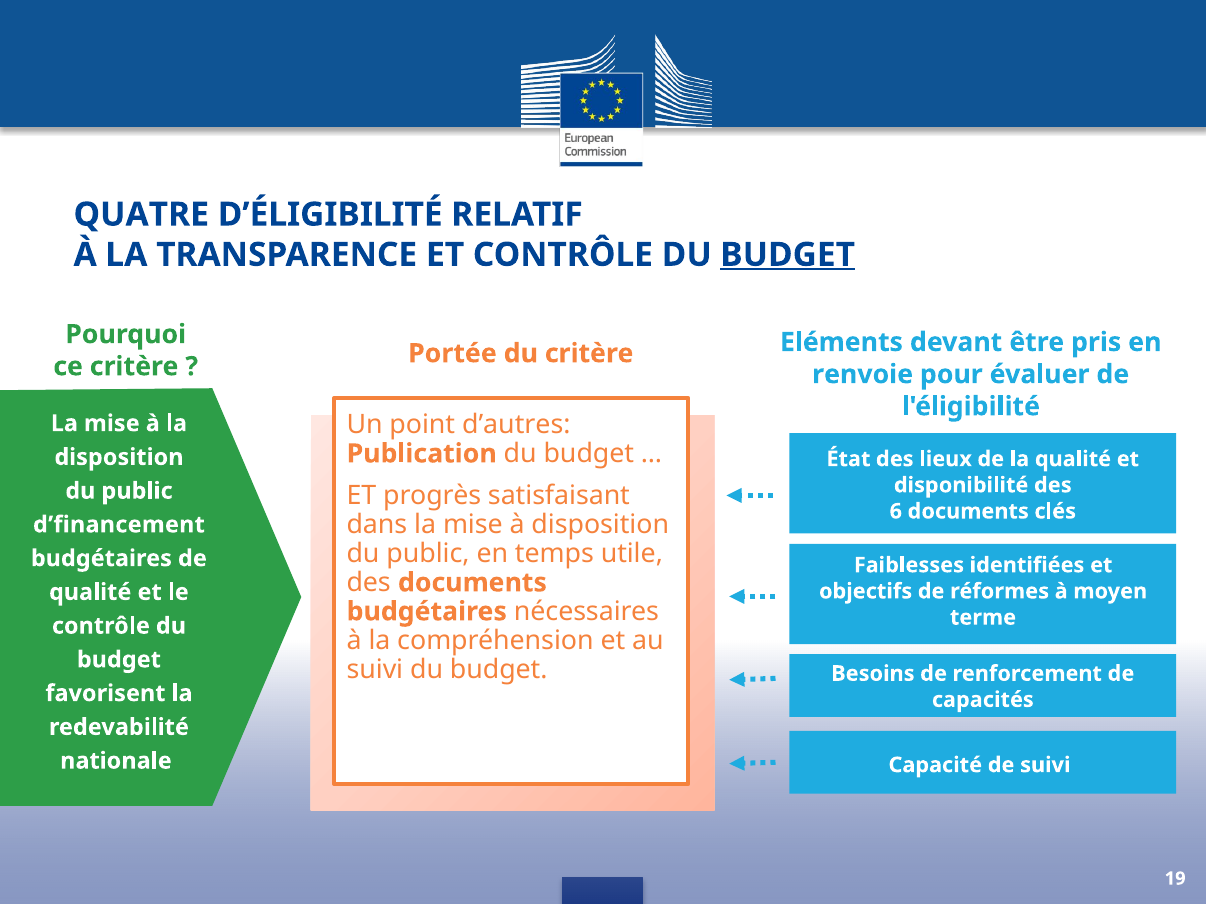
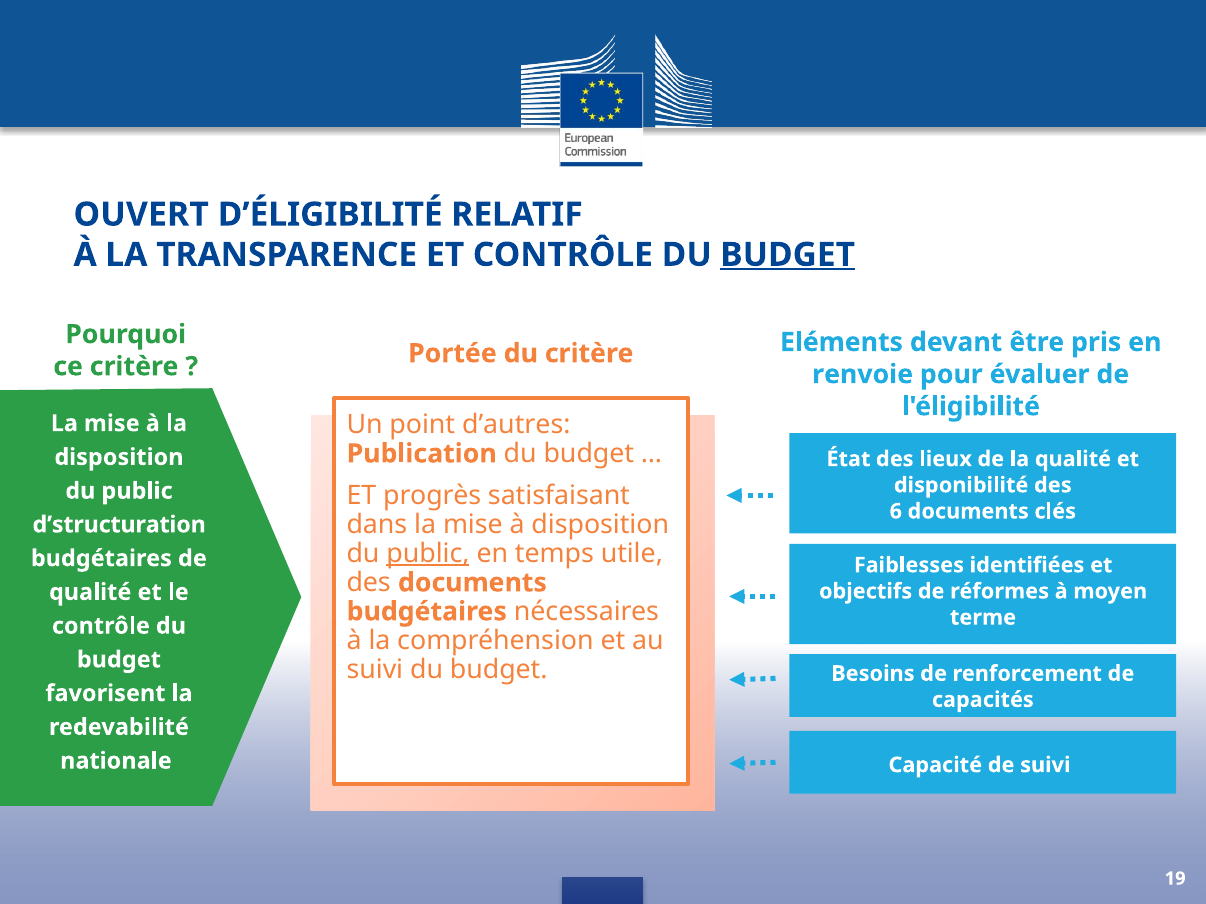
QUATRE: QUATRE -> OUVERT (141, 215)
d’financement: d’financement -> d’structuration (119, 525)
public underline: none -> present (428, 554)
